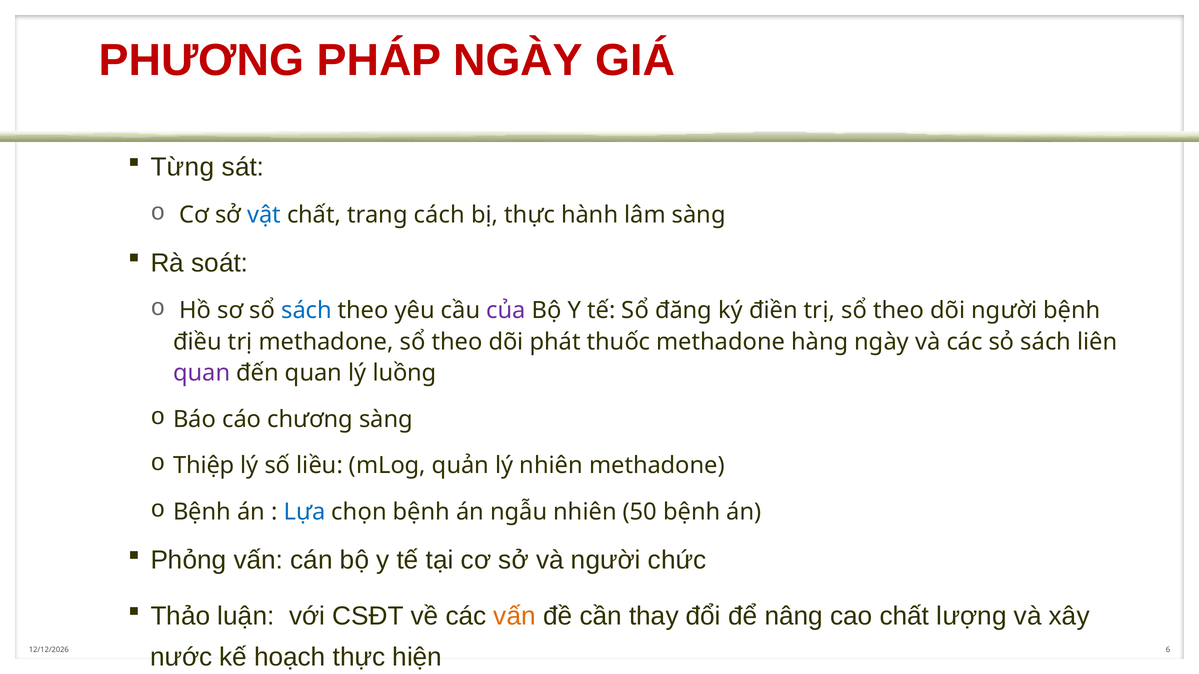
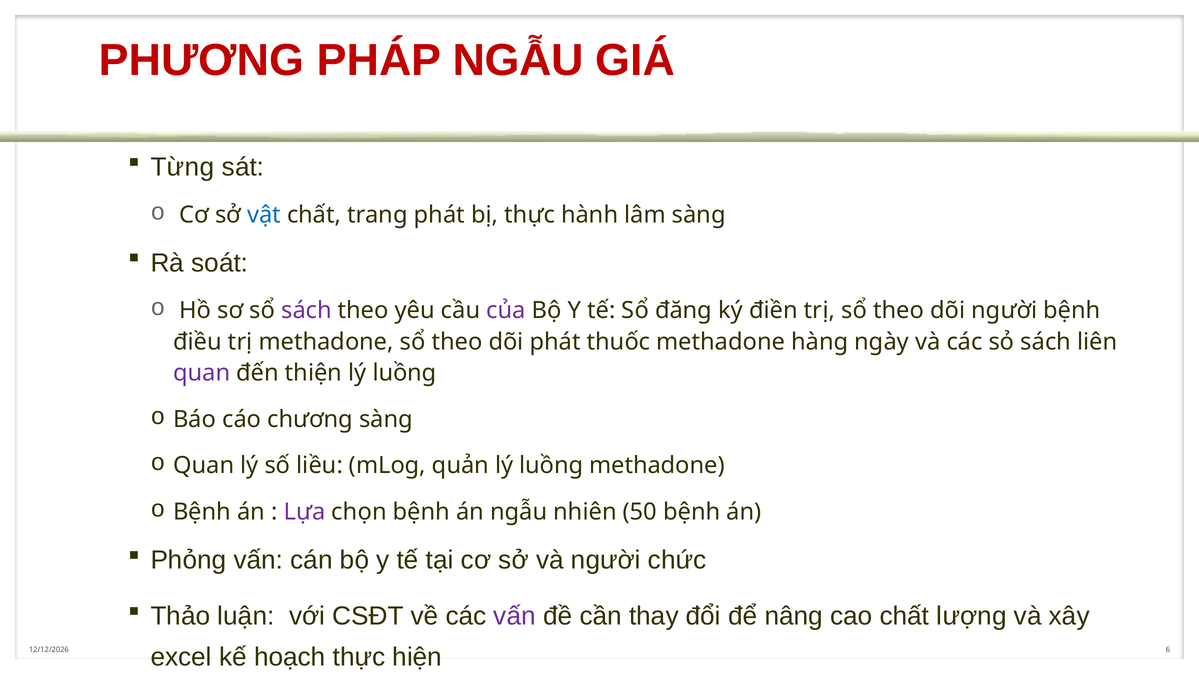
PHÁP NGÀY: NGÀY -> NGẪU (518, 61)
trang cách: cách -> phát (439, 215)
sách colour: blue -> purple (306, 311)
đến quan: quan -> thiện (314, 373)
Thiệp: Thiệp -> Quan (204, 466)
quản lý nhiên: nhiên -> luồng (551, 466)
Lựa colour: blue -> purple (305, 512)
vấn colour: orange -> purple (515, 616)
nước: nước -> excel (181, 657)
